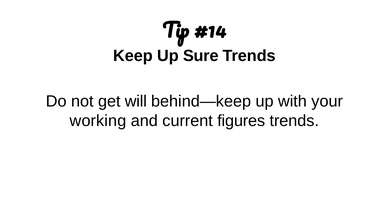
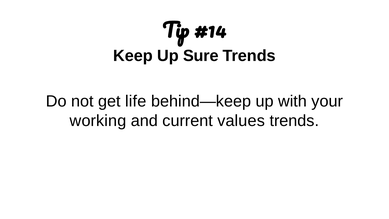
will: will -> life (136, 101)
figures: figures -> values (241, 121)
